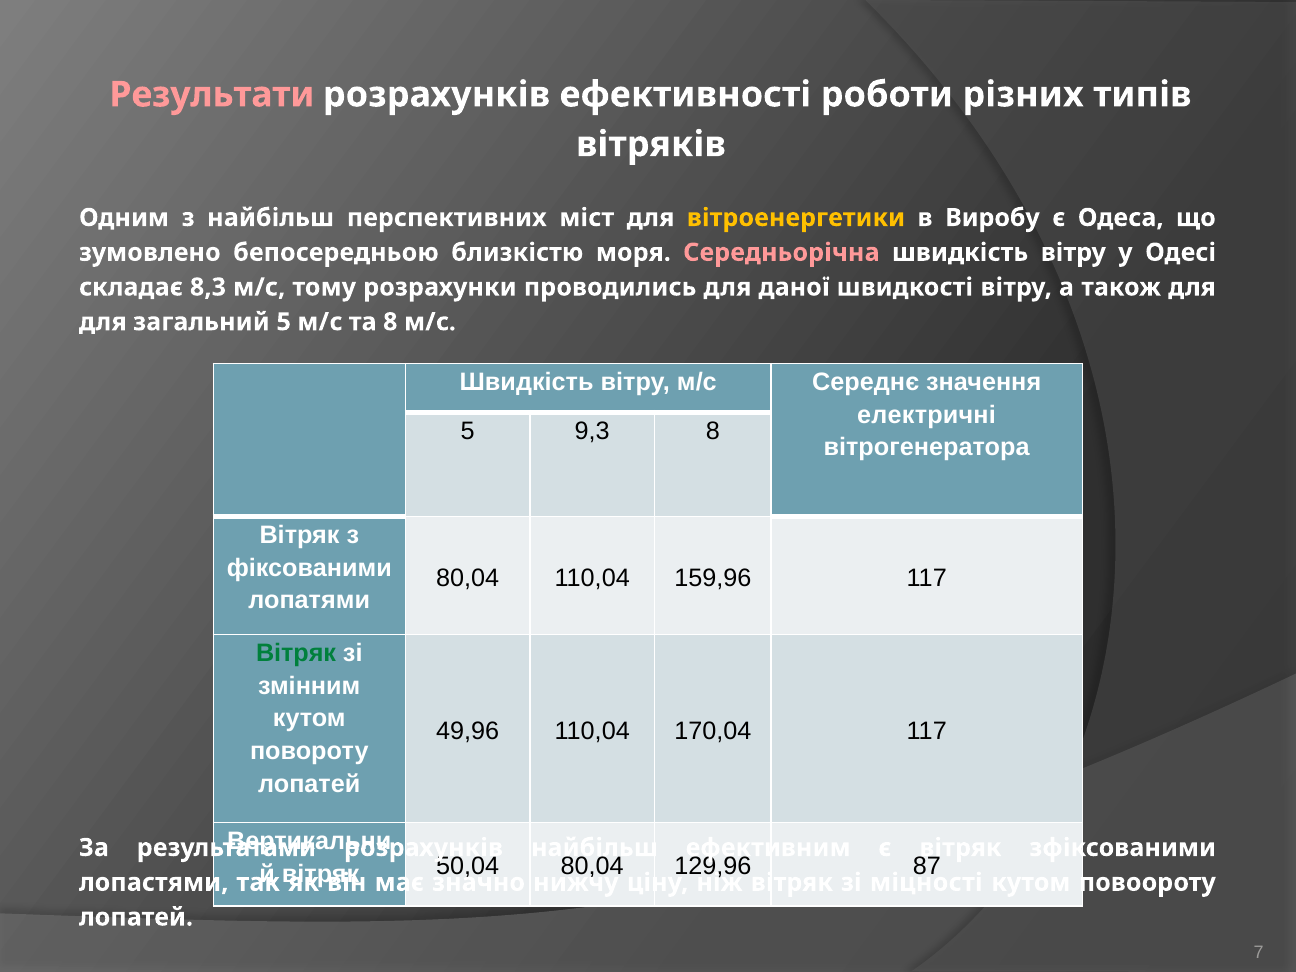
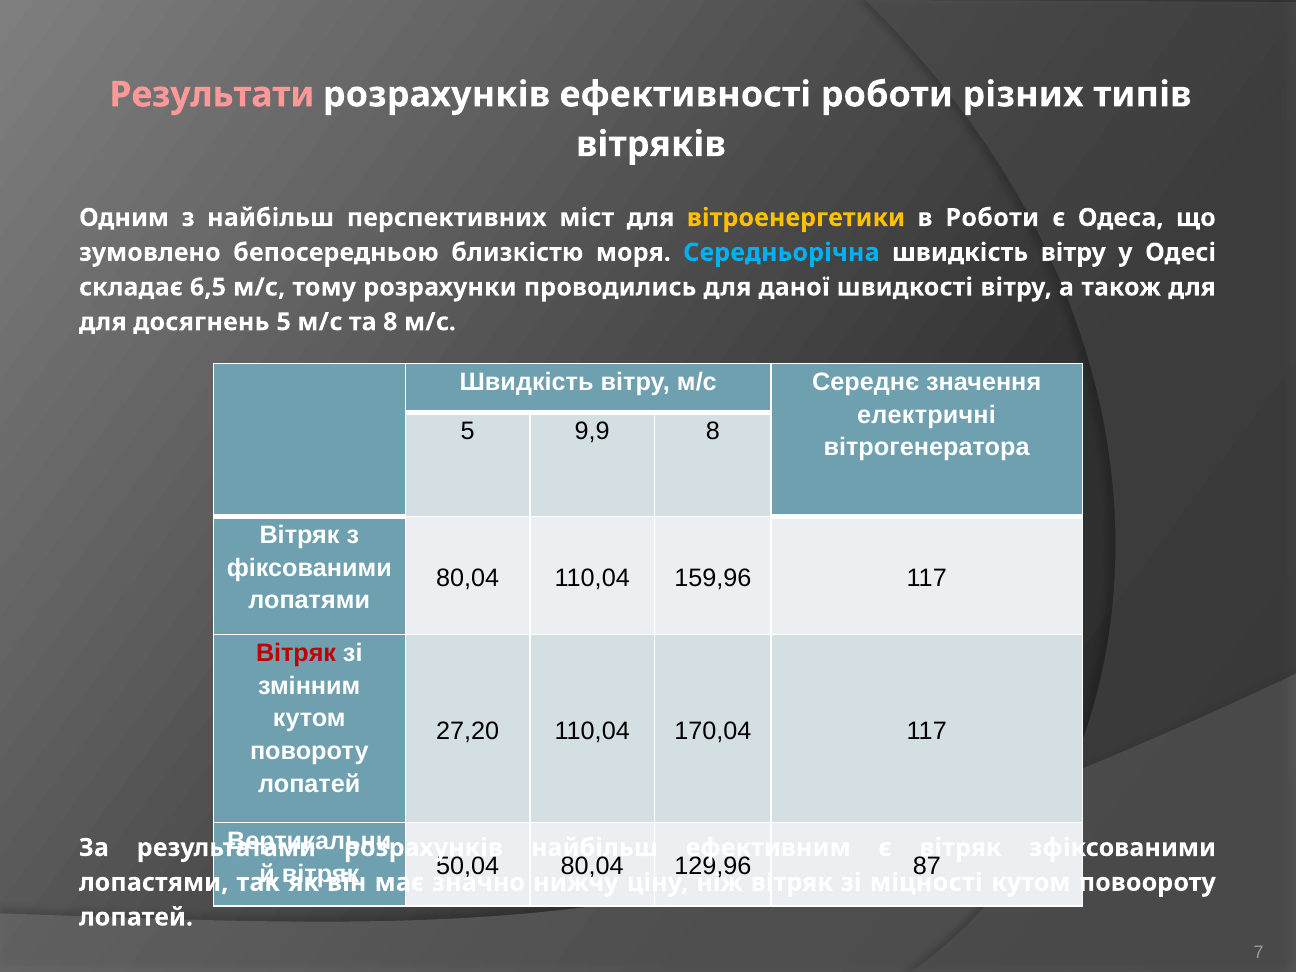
в Виробу: Виробу -> Роботи (992, 218)
Середньорічна colour: pink -> light blue (781, 252)
8,3: 8,3 -> 6,5 (208, 287)
загальний: загальний -> досягнень (201, 322)
9,3: 9,3 -> 9,9 (592, 431)
Вітряк colour: green -> red (296, 654)
49,96: 49,96 -> 27,20 (468, 731)
